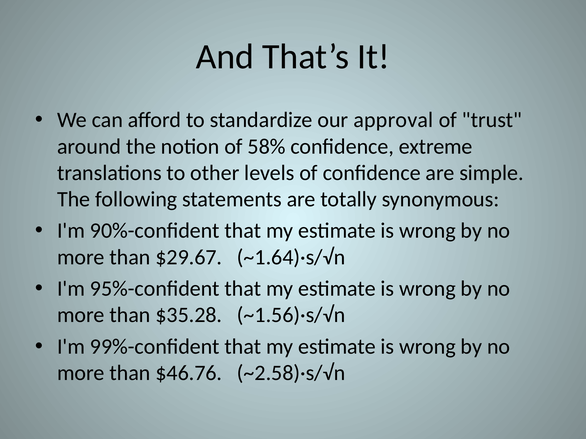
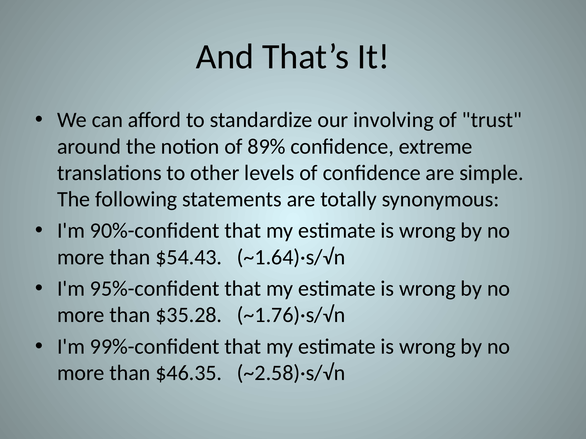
approval: approval -> involving (393, 120)
58%: 58% -> 89% (267, 147)
$29.67: $29.67 -> $54.43 (189, 257)
~1.56)·s/√n: ~1.56)·s/√n -> ~1.76)·s/√n (291, 315)
$46.76: $46.76 -> $46.35 (189, 373)
